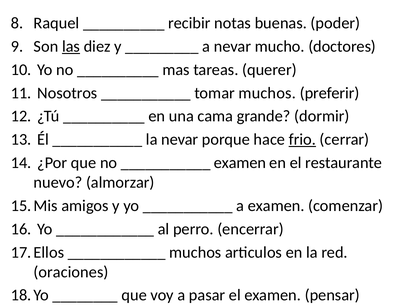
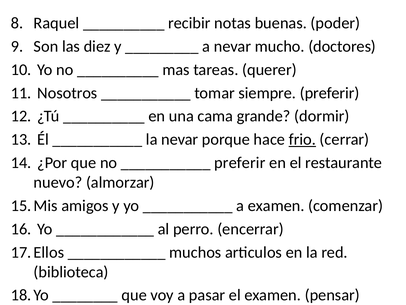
las underline: present -> none (71, 46)
tomar muchos: muchos -> siempre (267, 93)
examen: examen -> preferir (240, 163)
oraciones: oraciones -> biblioteca (71, 272)
